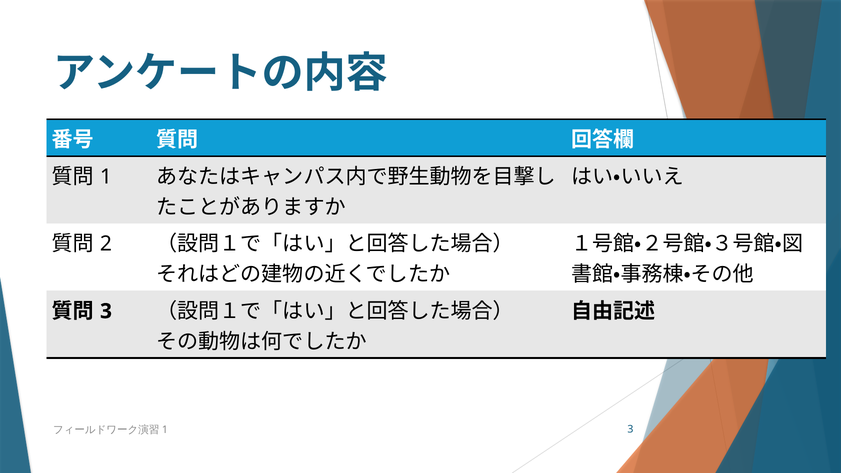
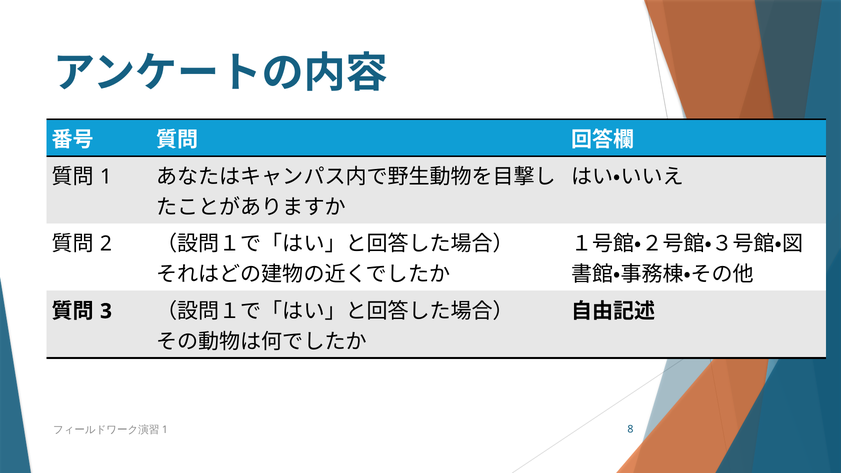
3: 3 -> 8 (630, 429)
